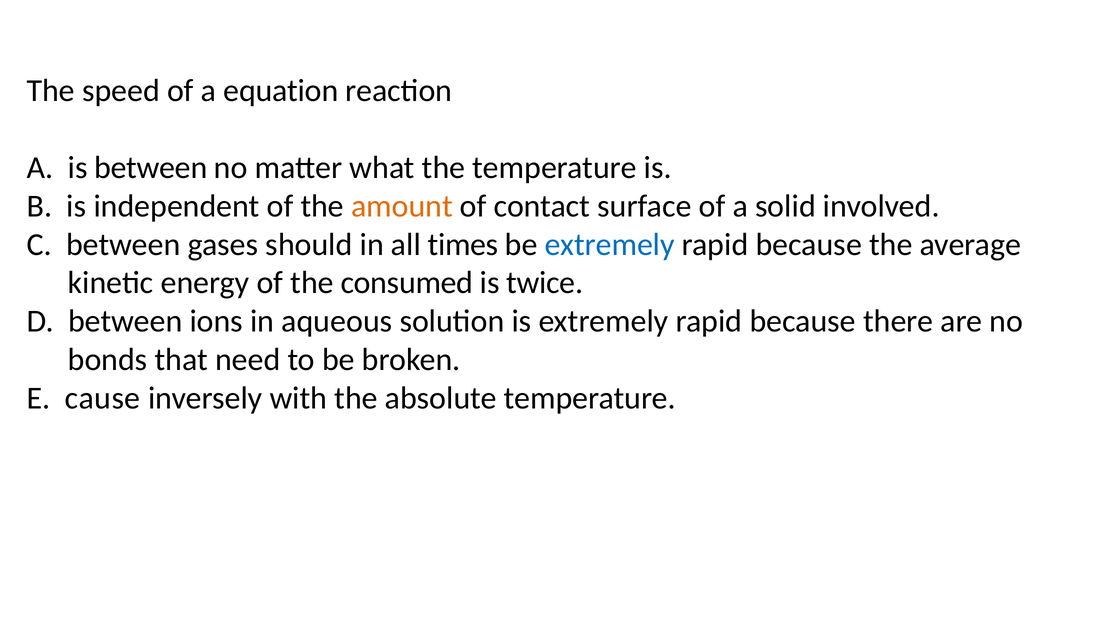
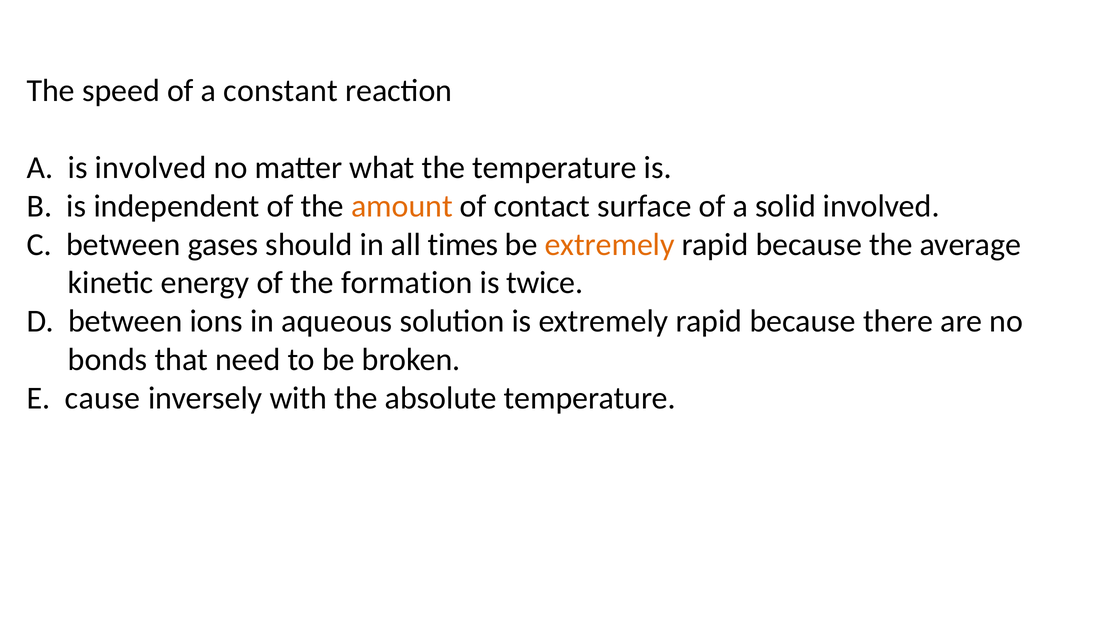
equation: equation -> constant (281, 91)
is between: between -> involved (151, 168)
extremely colour: blue -> orange (610, 245)
consumed: consumed -> formation (407, 283)
